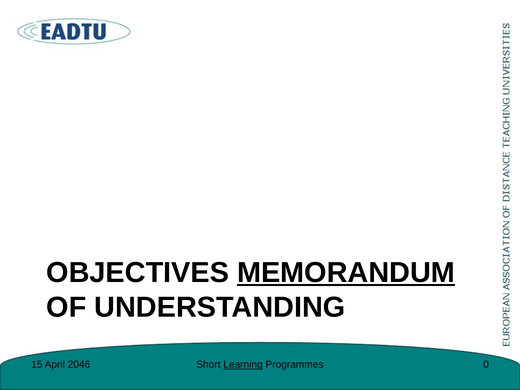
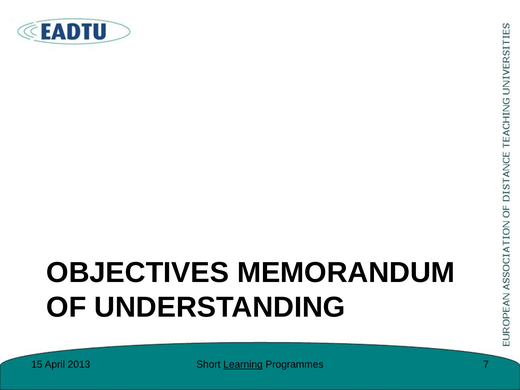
MEMORANDUM underline: present -> none (346, 273)
2046: 2046 -> 2013 (79, 365)
0: 0 -> 7 (486, 365)
